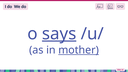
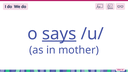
mother underline: present -> none (79, 50)
